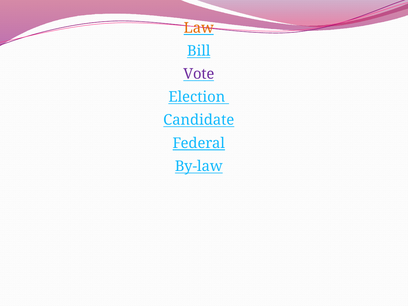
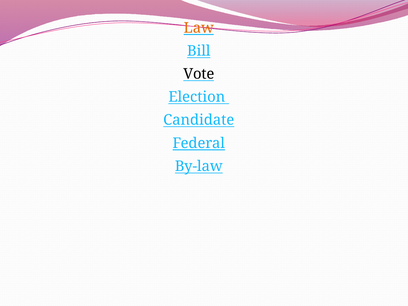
Vote colour: purple -> black (199, 74)
